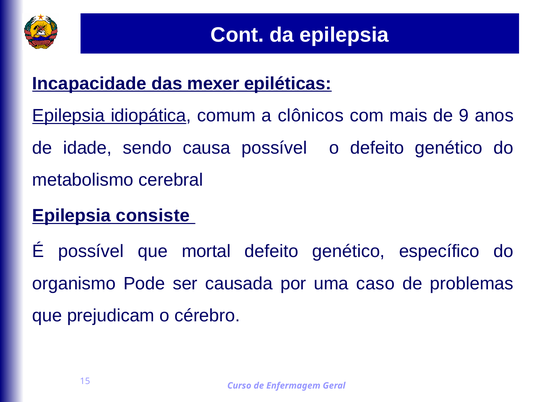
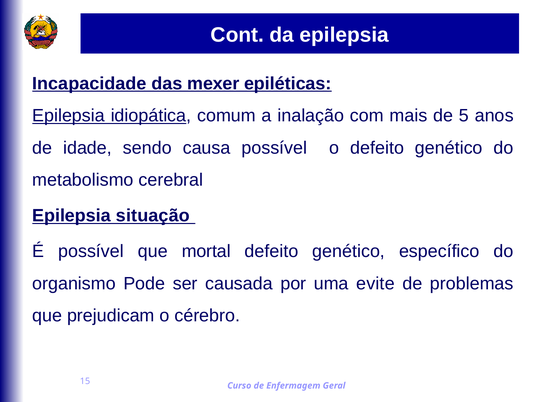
clônicos: clônicos -> inalação (311, 116)
9: 9 -> 5 (464, 116)
consiste: consiste -> situação (153, 216)
caso: caso -> evite (375, 284)
